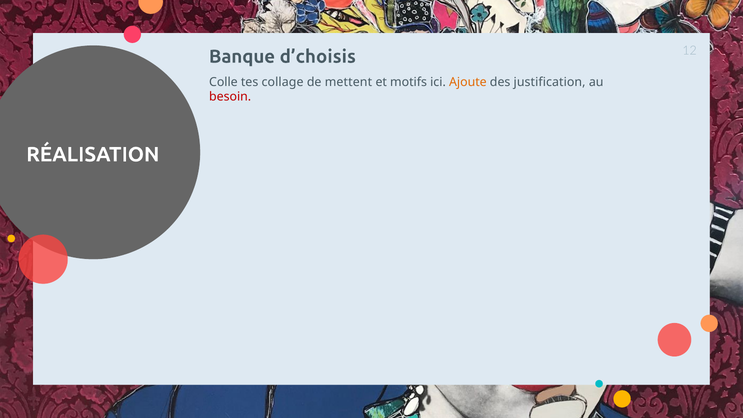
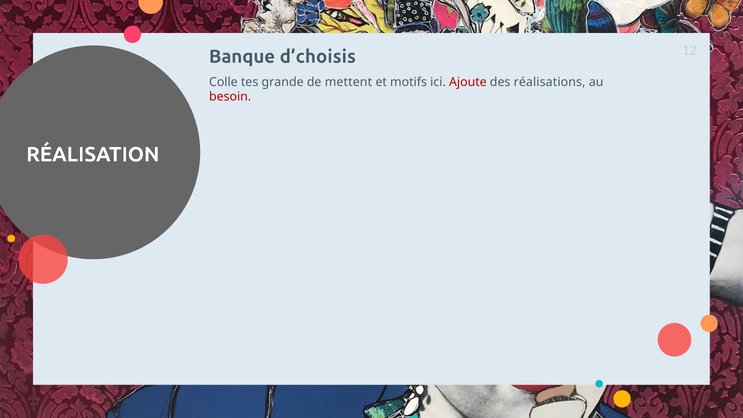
collage: collage -> grande (283, 82)
Ajoute colour: orange -> red (468, 82)
justification: justification -> réalisations (550, 82)
